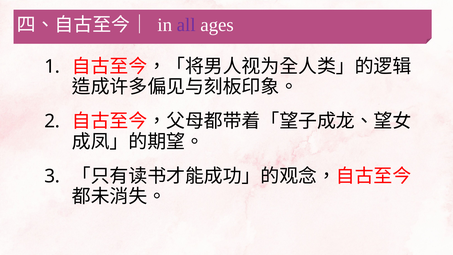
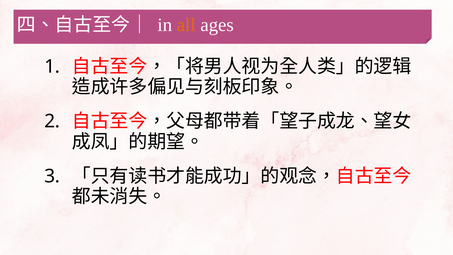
all colour: purple -> orange (186, 25)
